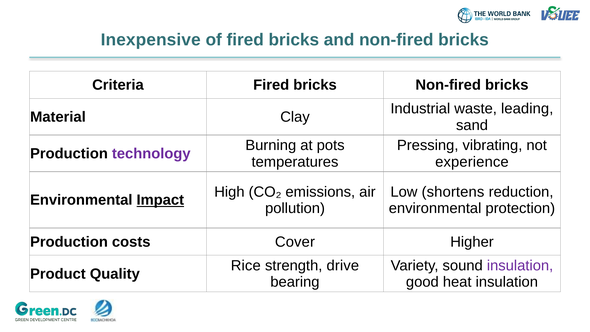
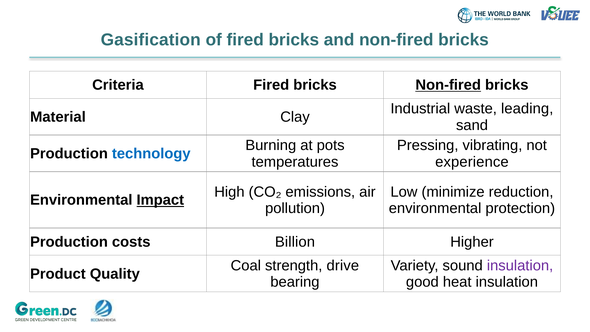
Inexpensive: Inexpensive -> Gasification (151, 40)
Non-fired underline: none -> present (448, 85)
technology colour: purple -> blue (151, 154)
shortens: shortens -> minimize (453, 192)
Cover: Cover -> Billion (295, 242)
Rice: Rice -> Coal (246, 265)
